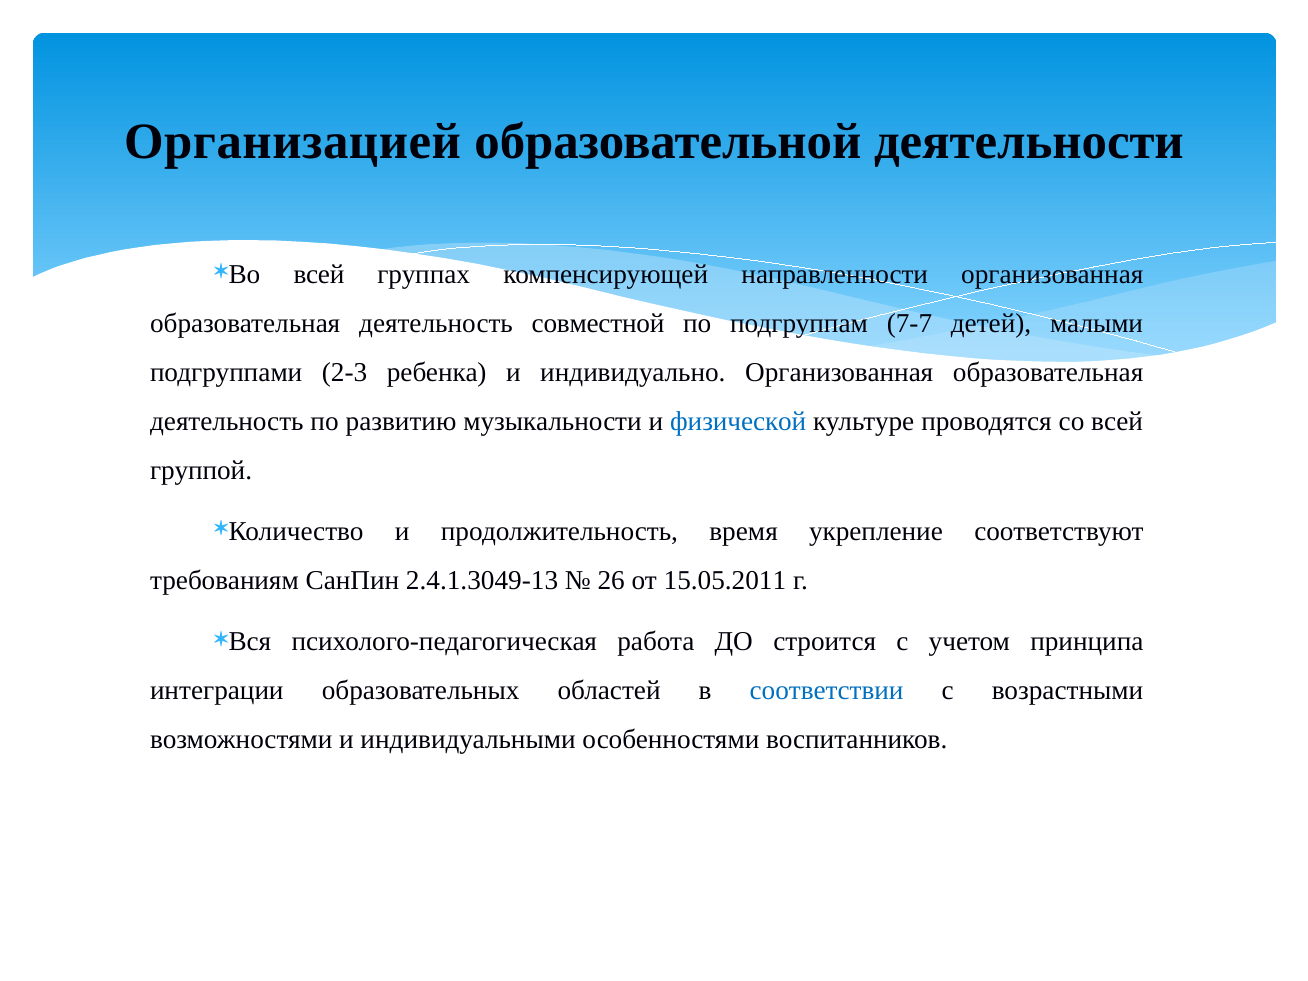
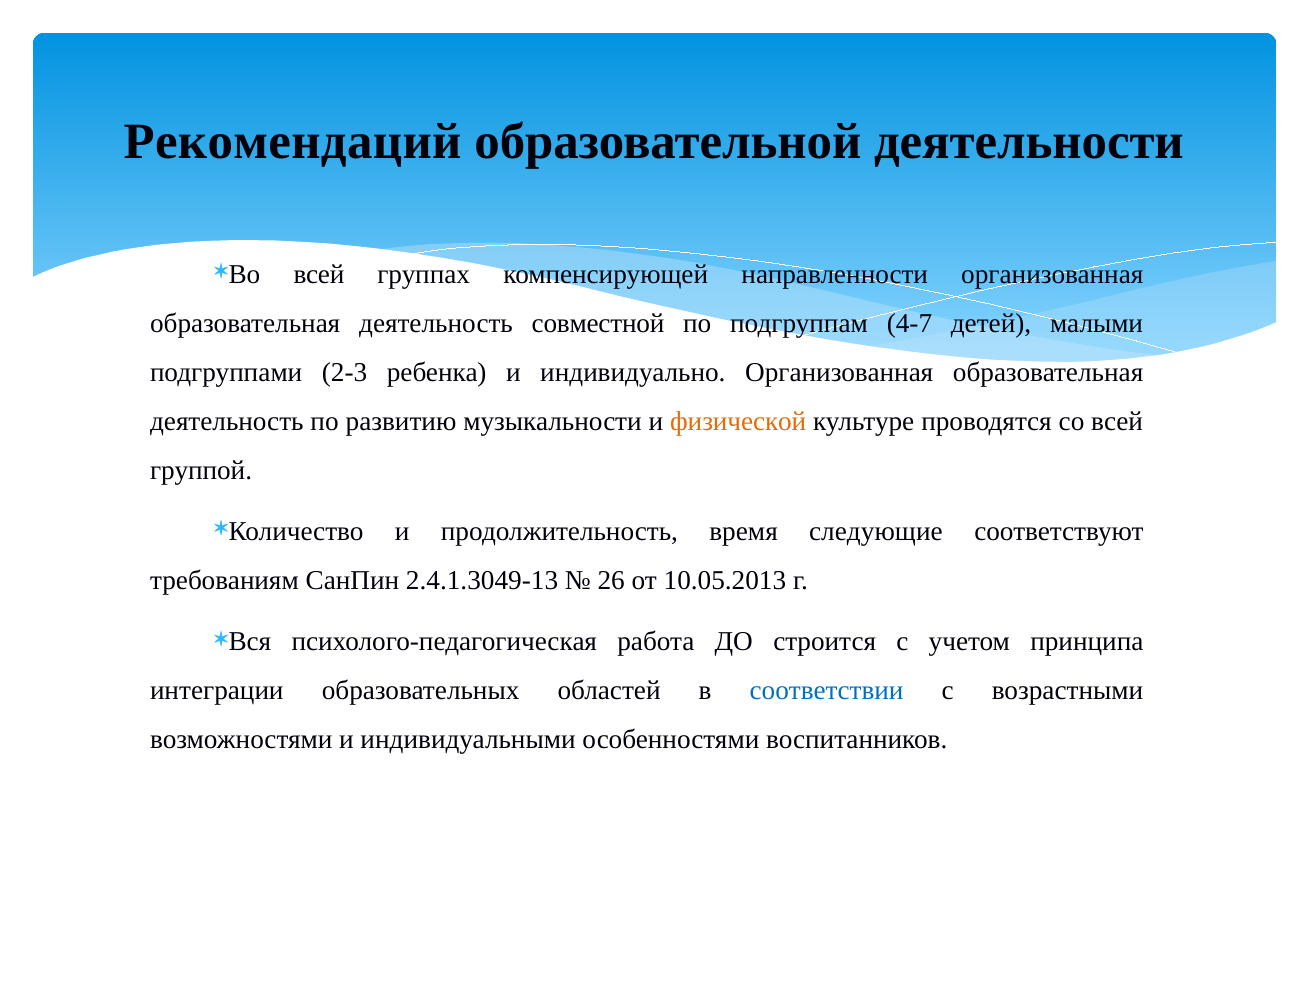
Организацией: Организацией -> Рекомендаций (293, 142)
7-7: 7-7 -> 4-7 (909, 323)
физической colour: blue -> orange (738, 421)
укрепление: укрепление -> следующие (876, 531)
15.05.2011: 15.05.2011 -> 10.05.2013 (725, 580)
